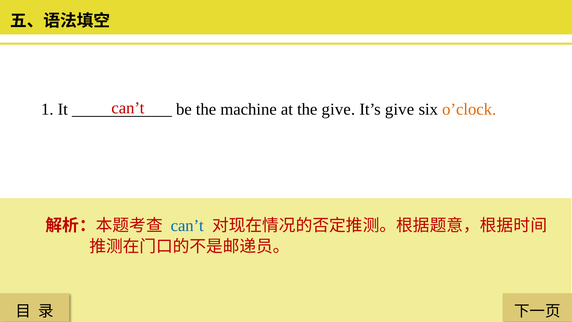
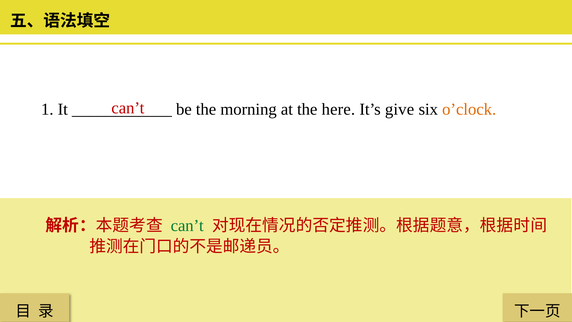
machine: machine -> morning (249, 109)
the give: give -> here (338, 109)
can’t colour: blue -> green (187, 225)
